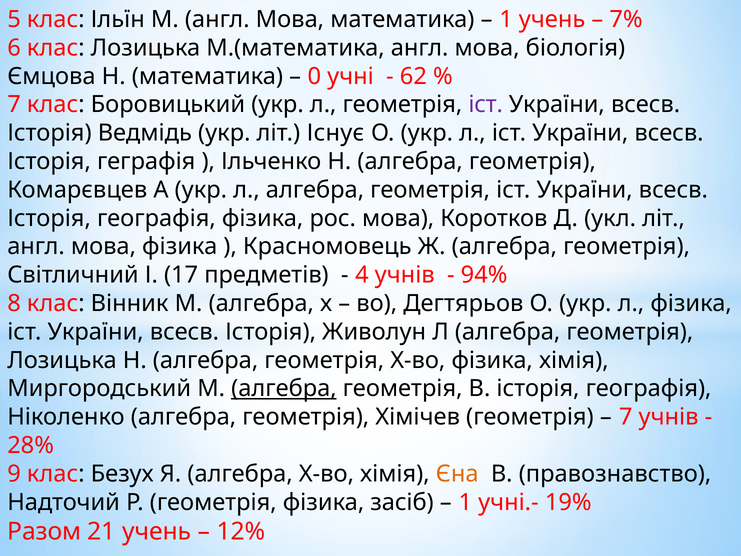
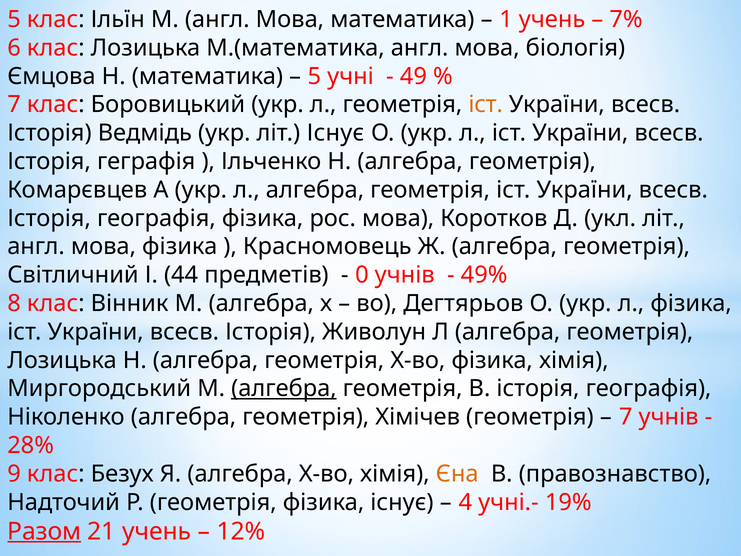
0: 0 -> 5 (314, 76)
62: 62 -> 49 (413, 76)
іст colour: purple -> orange (486, 105)
17: 17 -> 44 (181, 275)
4: 4 -> 0 (362, 275)
94%: 94% -> 49% (484, 275)
фізика засіб: засіб -> існує (402, 502)
1: 1 -> 4 (465, 502)
Разом underline: none -> present (44, 531)
